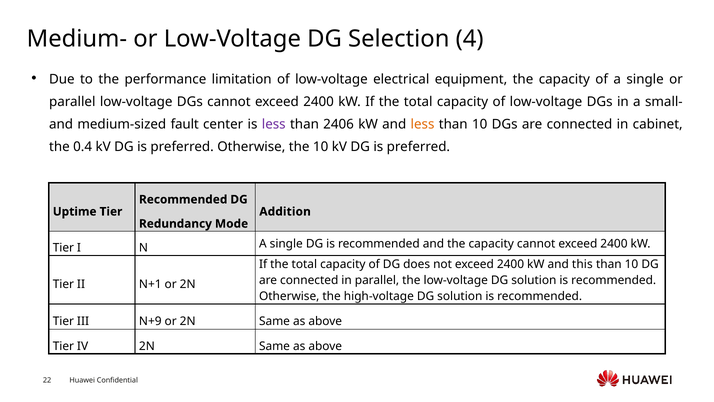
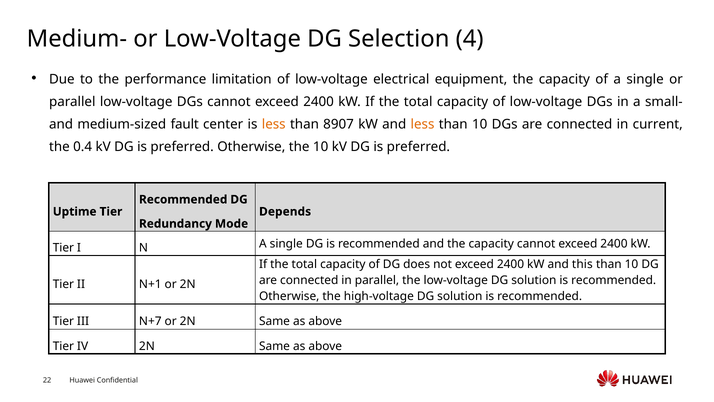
less colour: purple -> orange (274, 124)
2406: 2406 -> 8907 (339, 124)
cabinet: cabinet -> current (658, 124)
Addition: Addition -> Depends (285, 211)
N+9: N+9 -> N+7 (150, 321)
